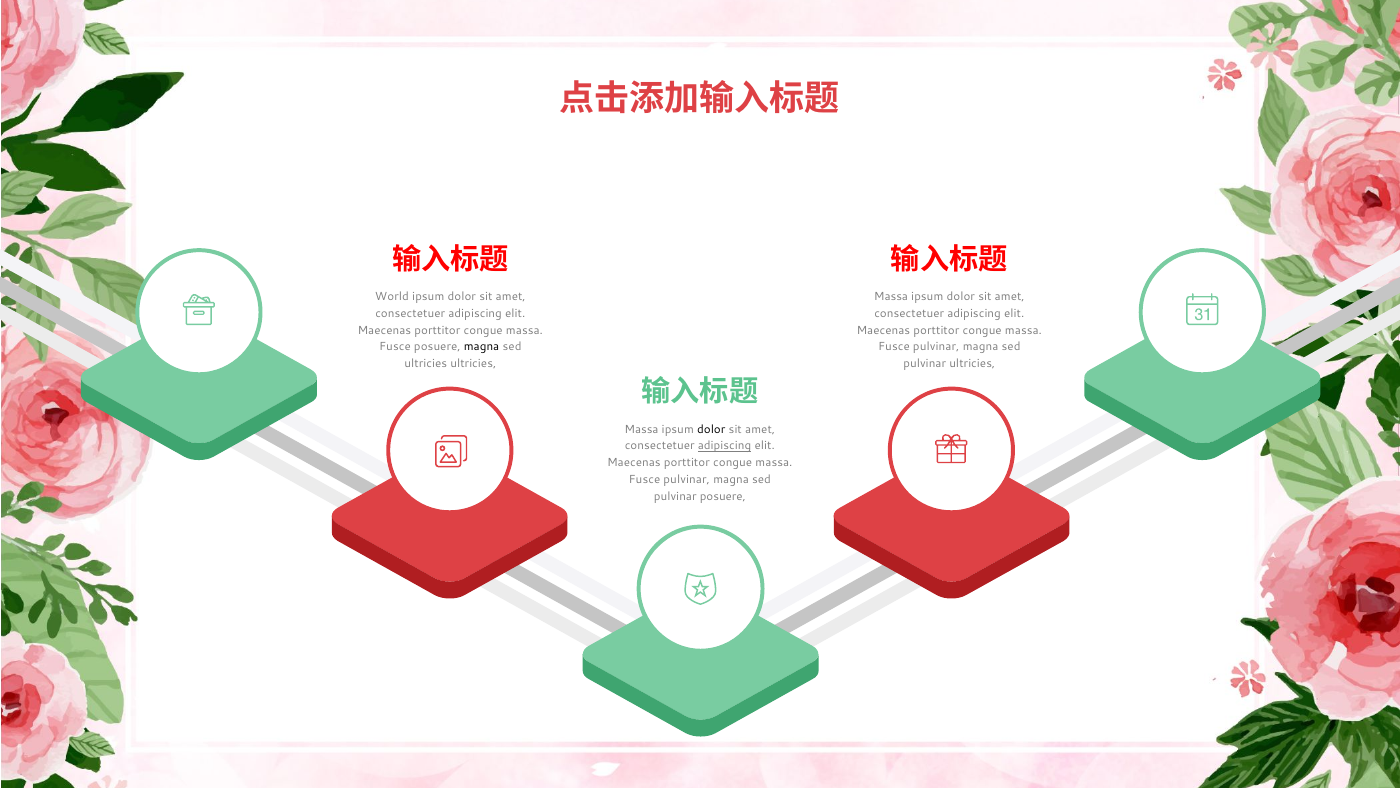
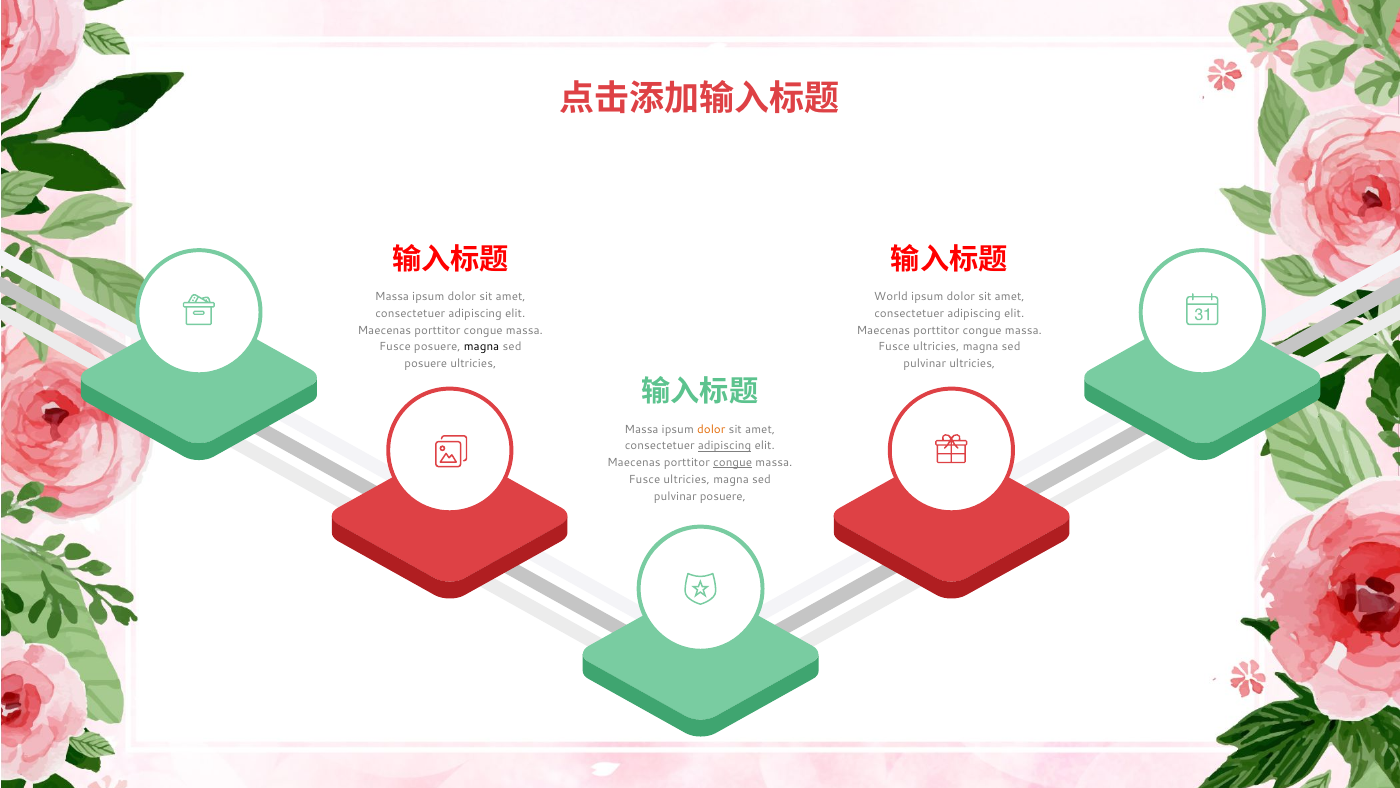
World: World -> Massa (392, 297)
Massa: Massa -> World (891, 297)
pulvinar: pulvinar -> ultricies (936, 347)
ultricies: ultricies -> posuere (426, 364)
dolor colour: black -> orange (711, 429)
congue underline: none -> present (733, 462)
pulvinar: pulvinar -> ultricies (687, 479)
